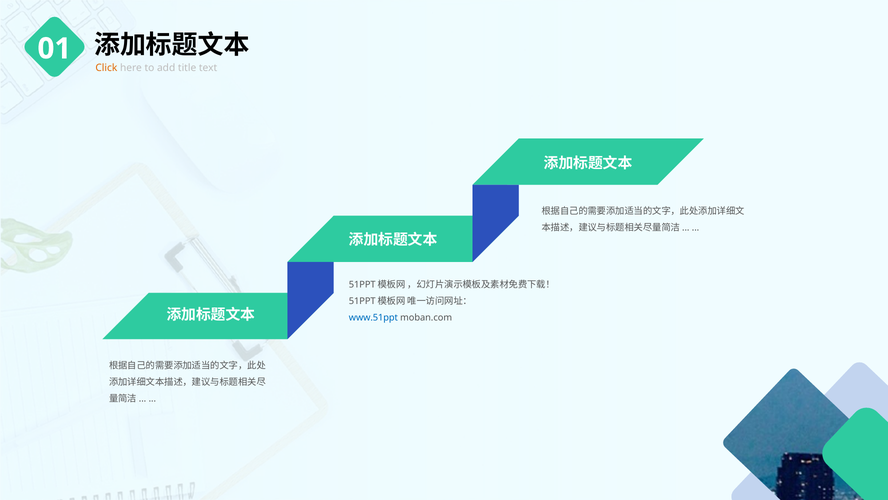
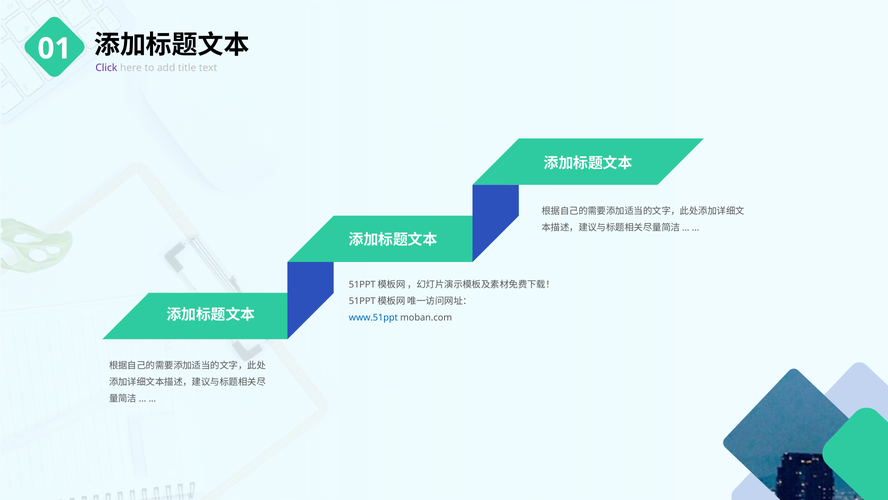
Click colour: orange -> purple (106, 68)
